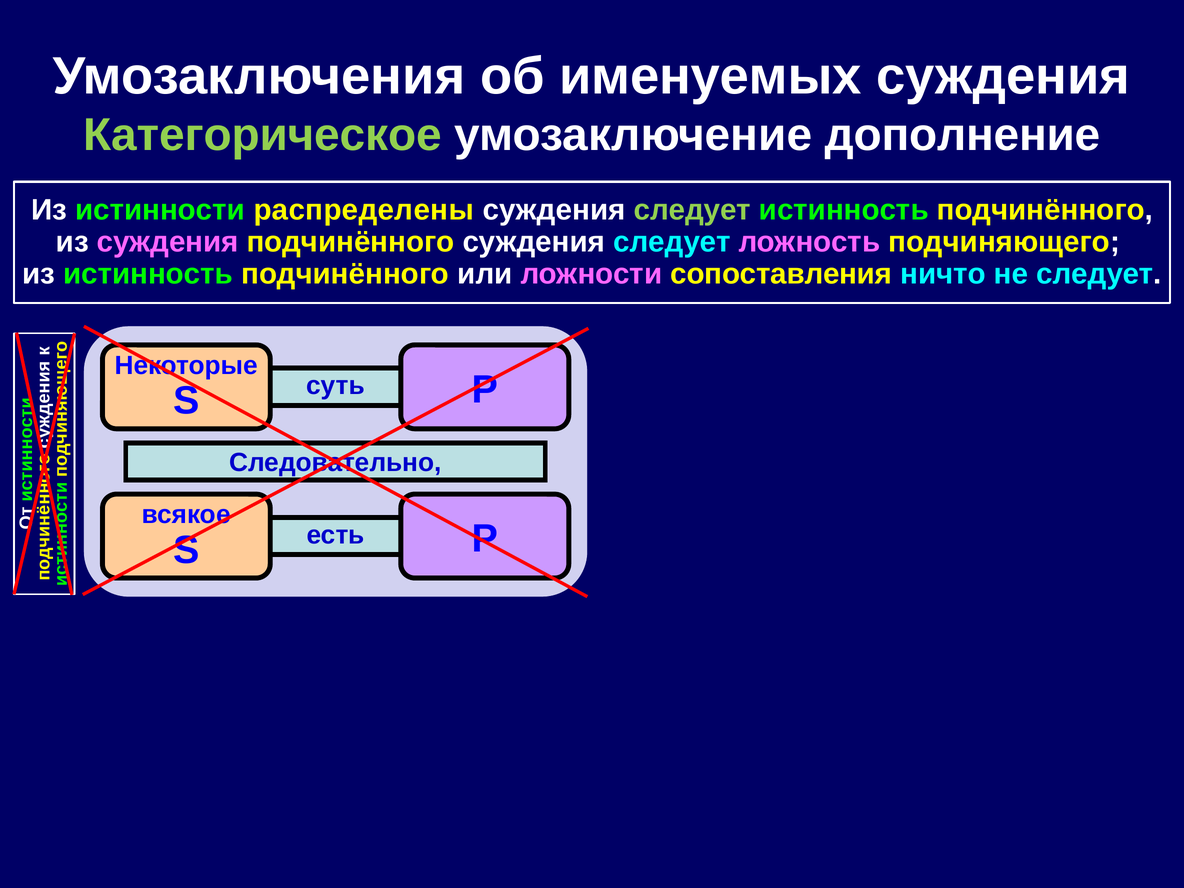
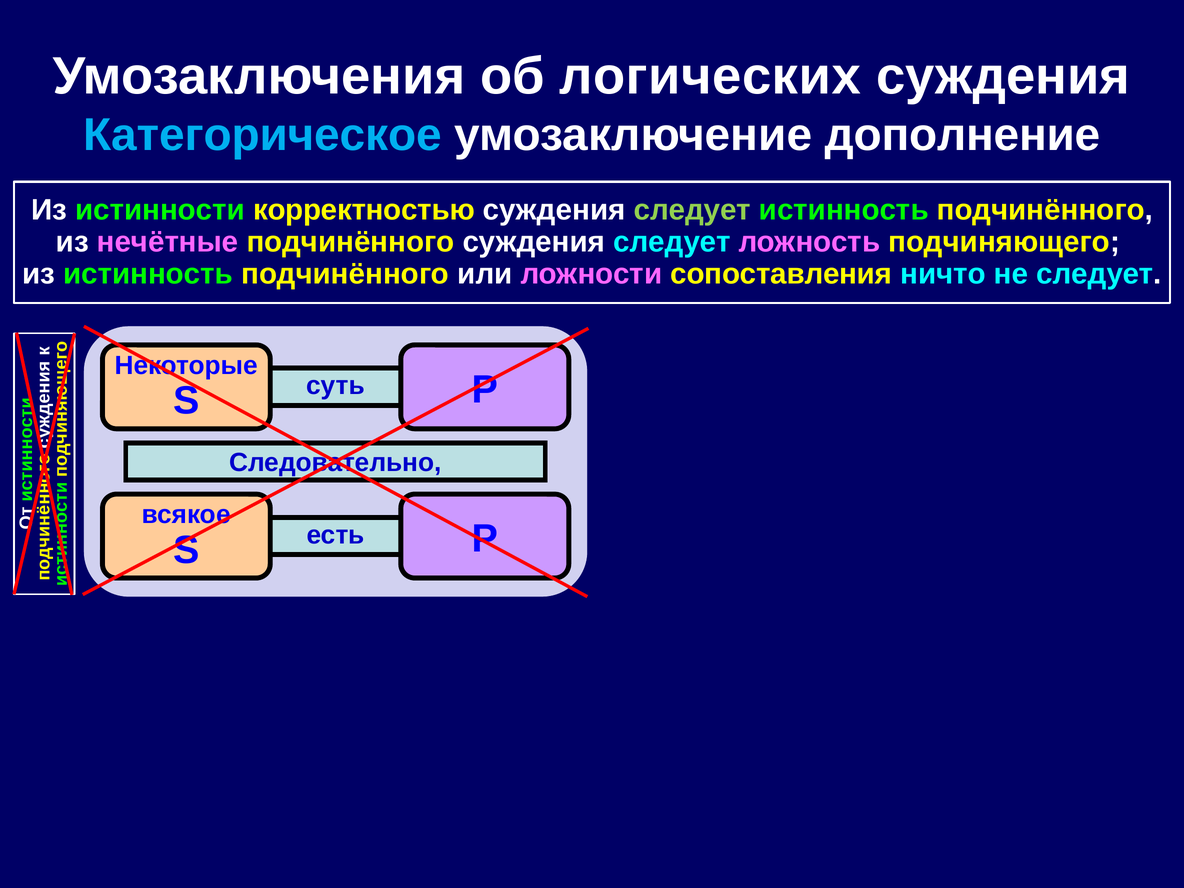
именуемых: именуемых -> логических (710, 76)
Категорическое colour: light green -> light blue (262, 135)
распределены: распределены -> корректностью (364, 210)
из суждения: суждения -> нечётные (168, 242)
